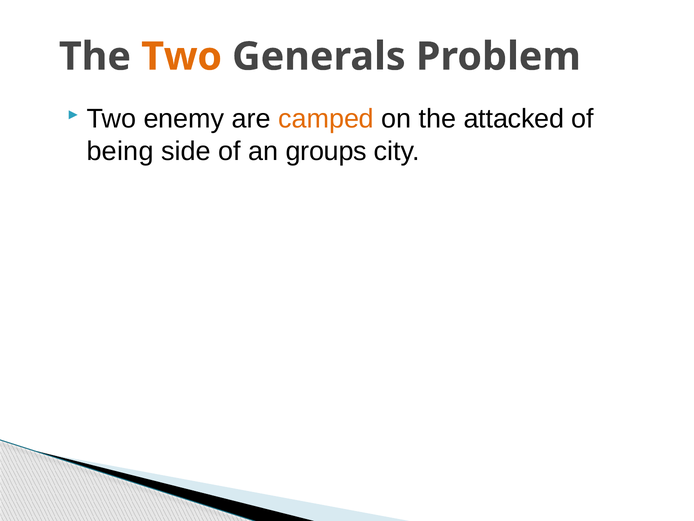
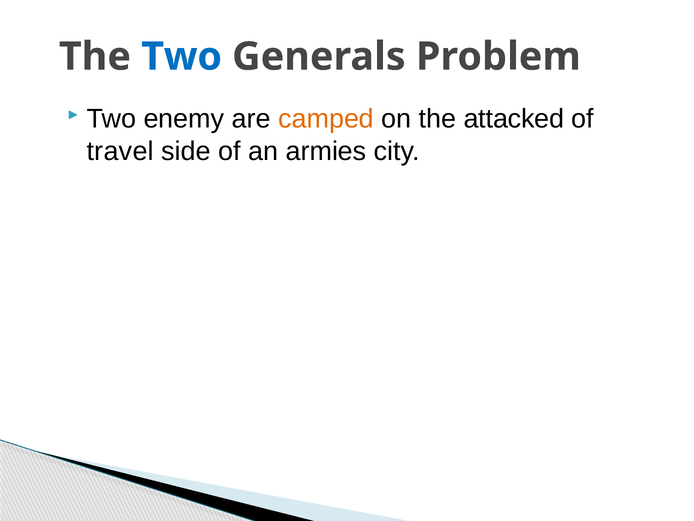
Two colour: orange -> blue (182, 57)
being: being -> travel (120, 151)
groups: groups -> armies (326, 151)
